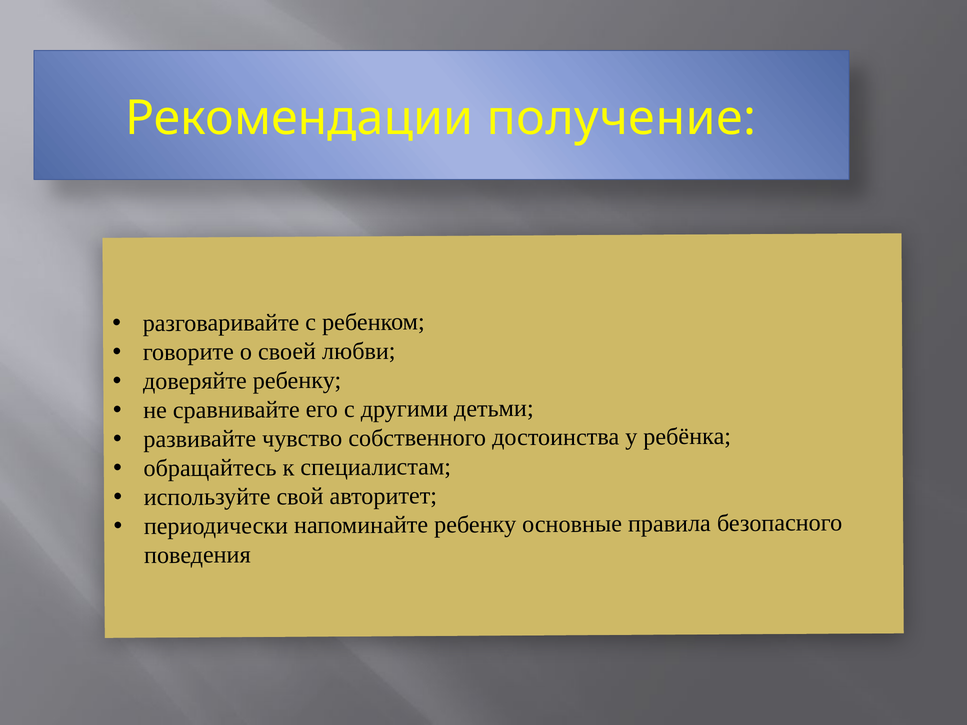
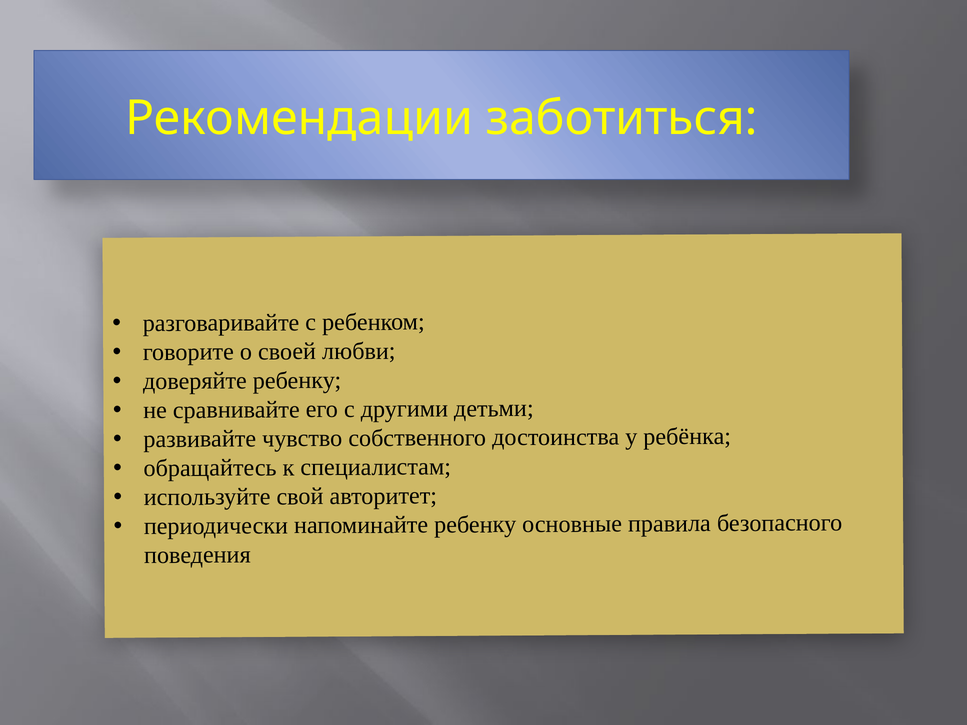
получение: получение -> заботиться (622, 118)
